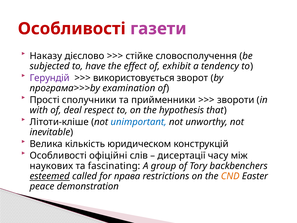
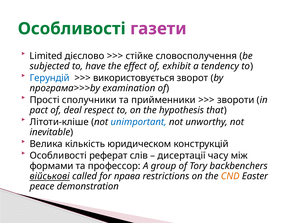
Особливості colour: red -> green (72, 29)
Наказу: Наказу -> Limited (46, 56)
Герундій colour: purple -> blue (50, 78)
with: with -> pact (39, 110)
офіційні: офіційні -> реферат (108, 155)
наукових: наукових -> формами (52, 166)
fascinating: fascinating -> профессор (114, 166)
esteemed: esteemed -> військові (50, 176)
